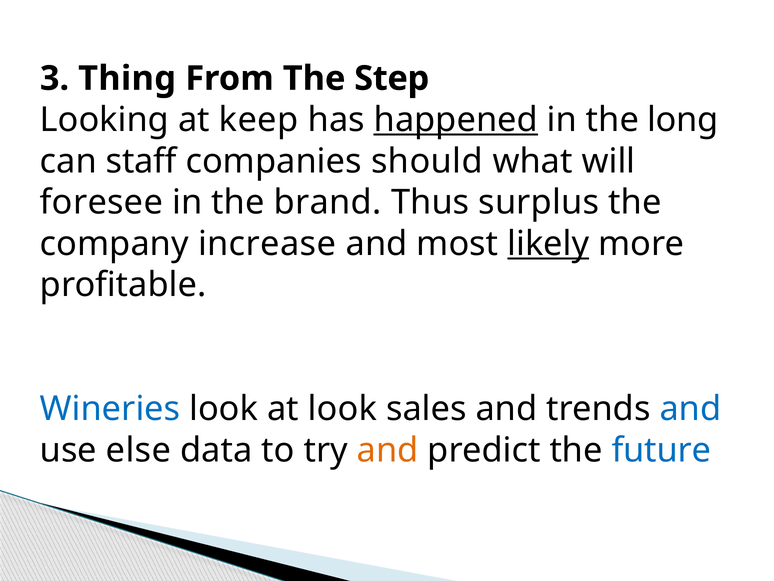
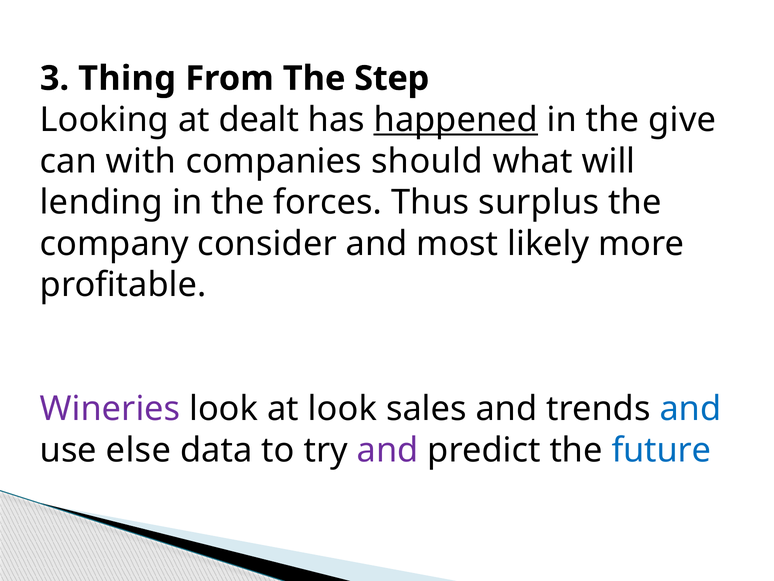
keep: keep -> dealt (259, 120)
long: long -> give (682, 120)
staff: staff -> with (141, 161)
foresee: foresee -> lending (101, 202)
brand: brand -> forces (328, 202)
increase: increase -> consider (267, 244)
likely underline: present -> none (548, 244)
Wineries colour: blue -> purple (110, 409)
and colour: orange -> purple (388, 450)
